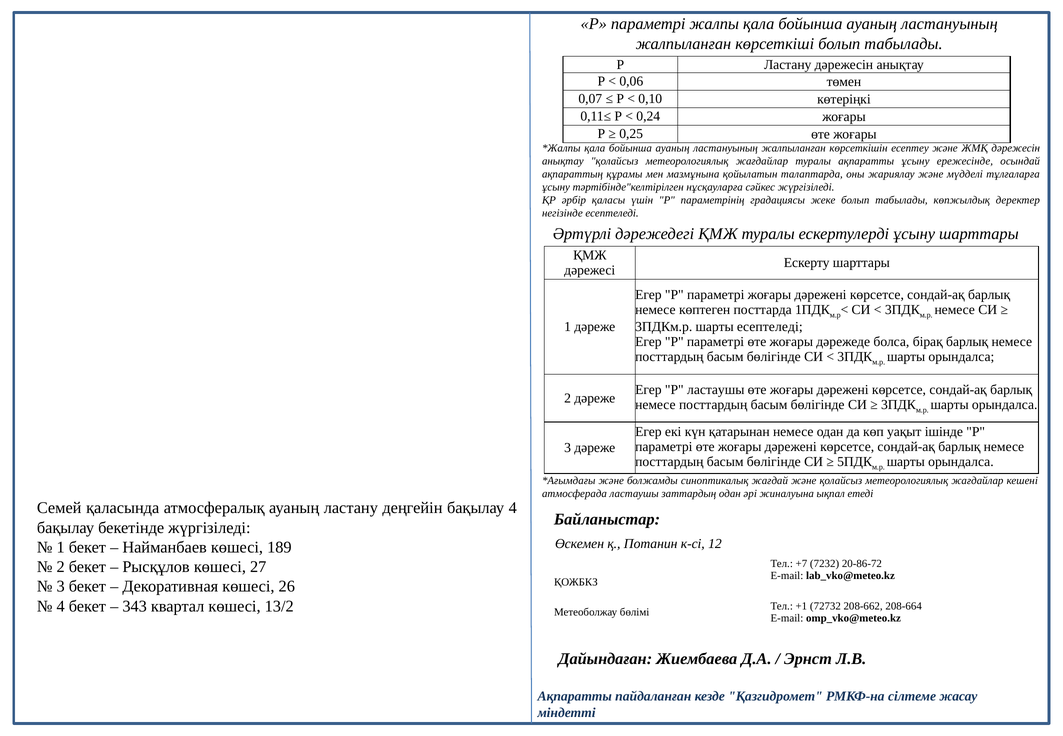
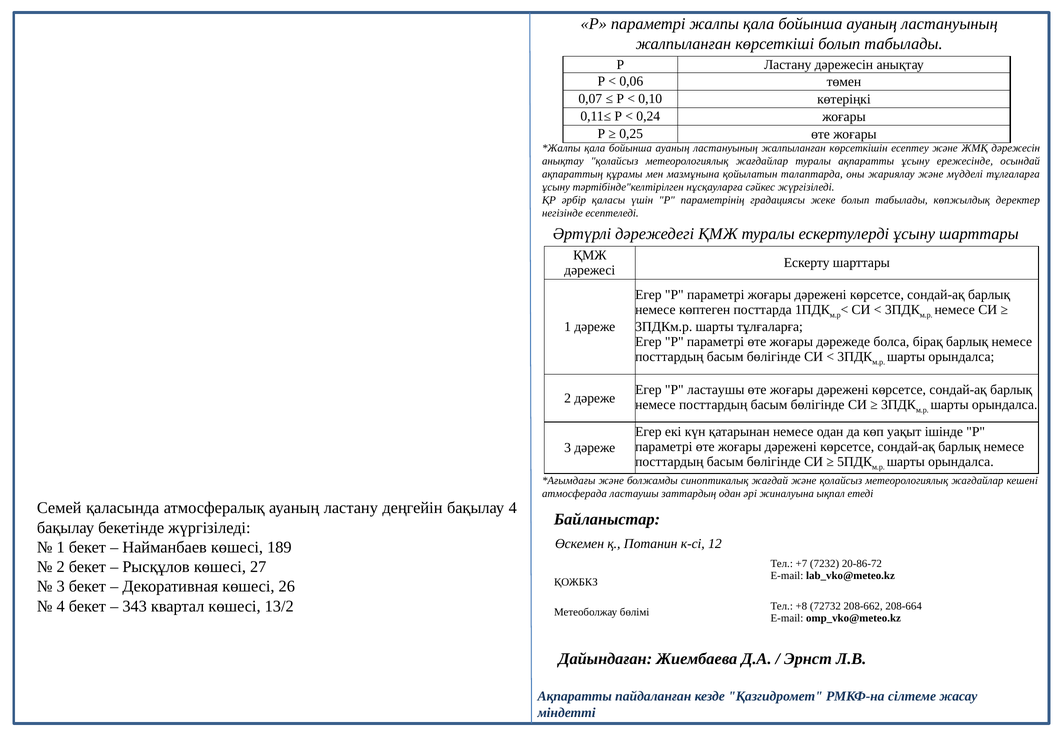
шарты есептеледі: есептеледі -> тұлғаларға (770, 327)
+1: +1 -> +8 (801, 606)
